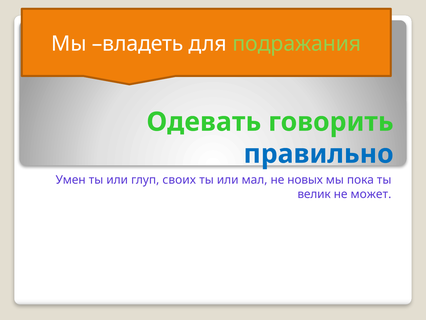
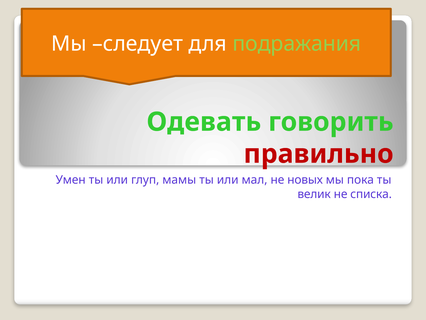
владеть: владеть -> следует (138, 44)
правильно colour: blue -> red (319, 154)
своих: своих -> мамы (179, 180)
может: может -> списка (371, 194)
